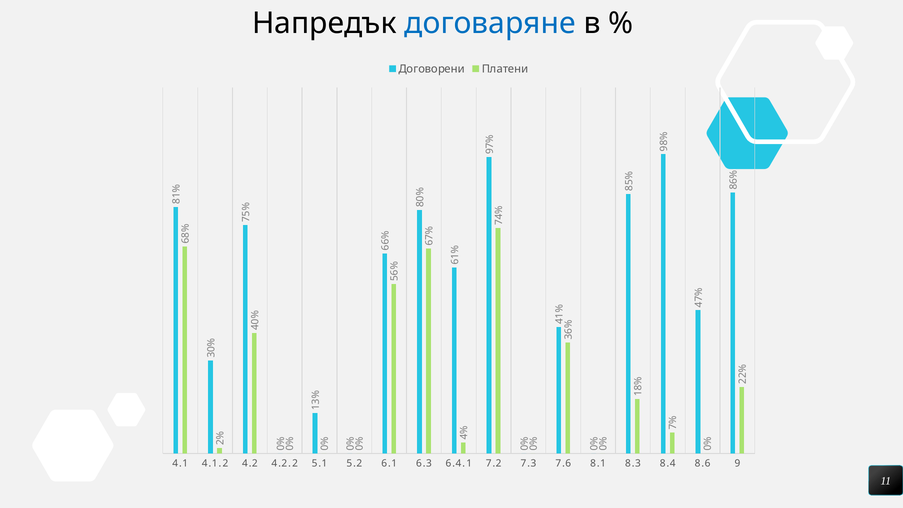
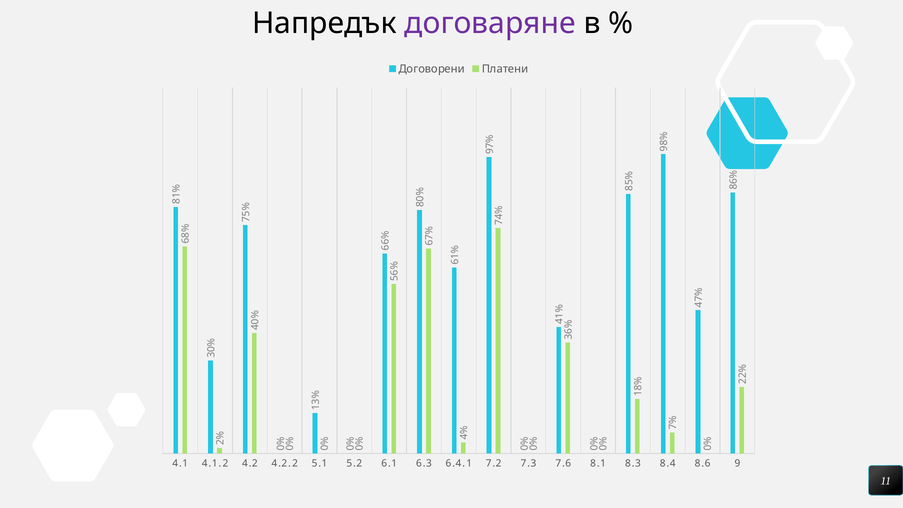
договаряне colour: blue -> purple (490, 24)
